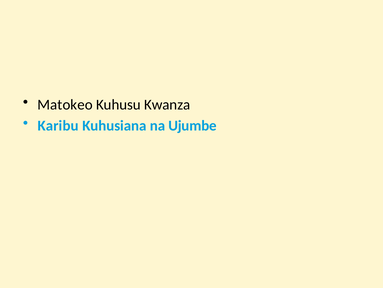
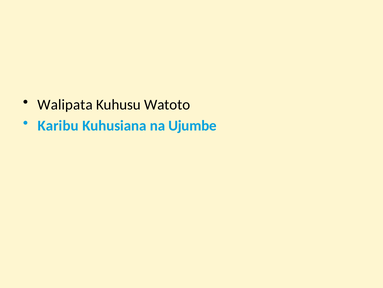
Matokeo: Matokeo -> Walipata (65, 104)
Kwanza: Kwanza -> Watoto (167, 104)
